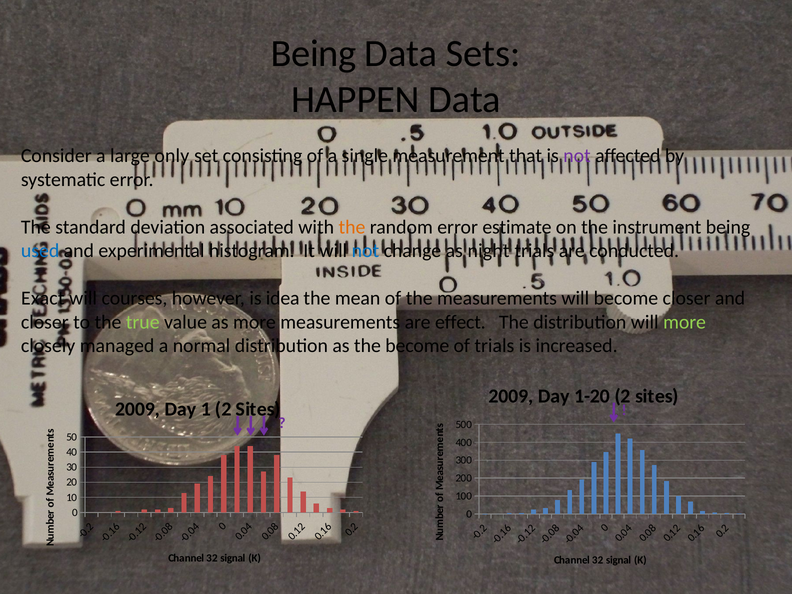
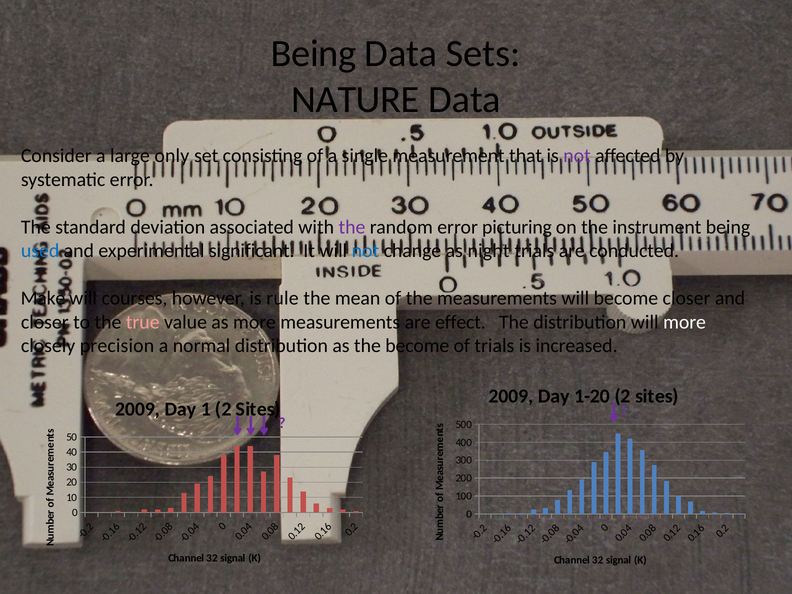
HAPPEN: HAPPEN -> NATURE (355, 100)
the colour: orange -> purple (352, 227)
estimate: estimate -> picturing (517, 227)
histogram: histogram -> significant (252, 251)
Exact: Exact -> Make (43, 298)
idea: idea -> rule (283, 298)
true colour: light green -> pink (143, 322)
more colour: light green -> white (685, 322)
managed: managed -> precision (117, 346)
